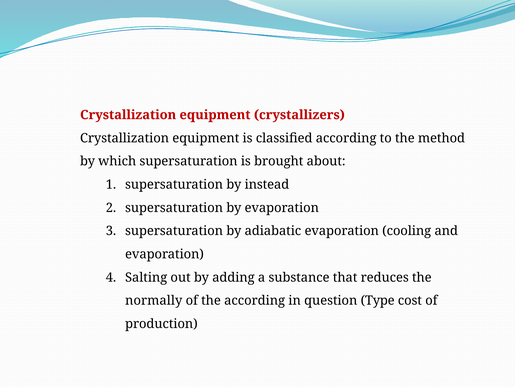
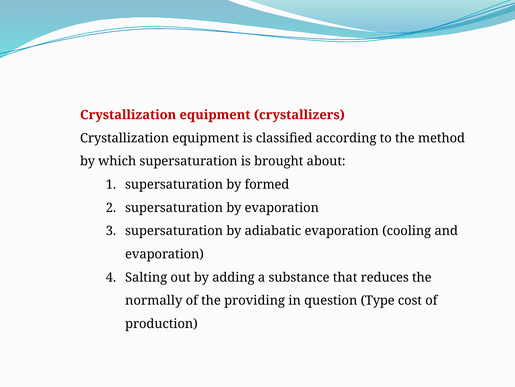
instead: instead -> formed (267, 184)
the according: according -> providing (255, 300)
